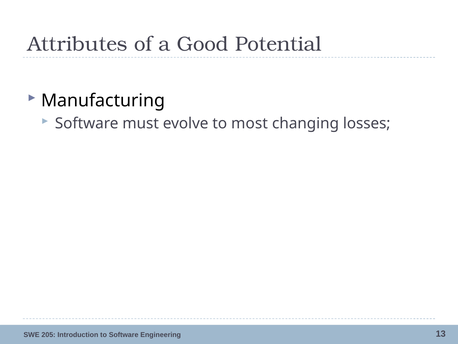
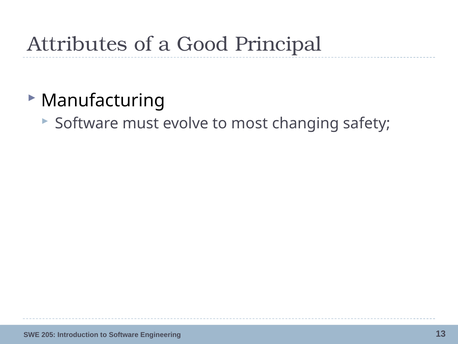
Potential: Potential -> Principal (278, 44)
losses: losses -> safety (367, 123)
